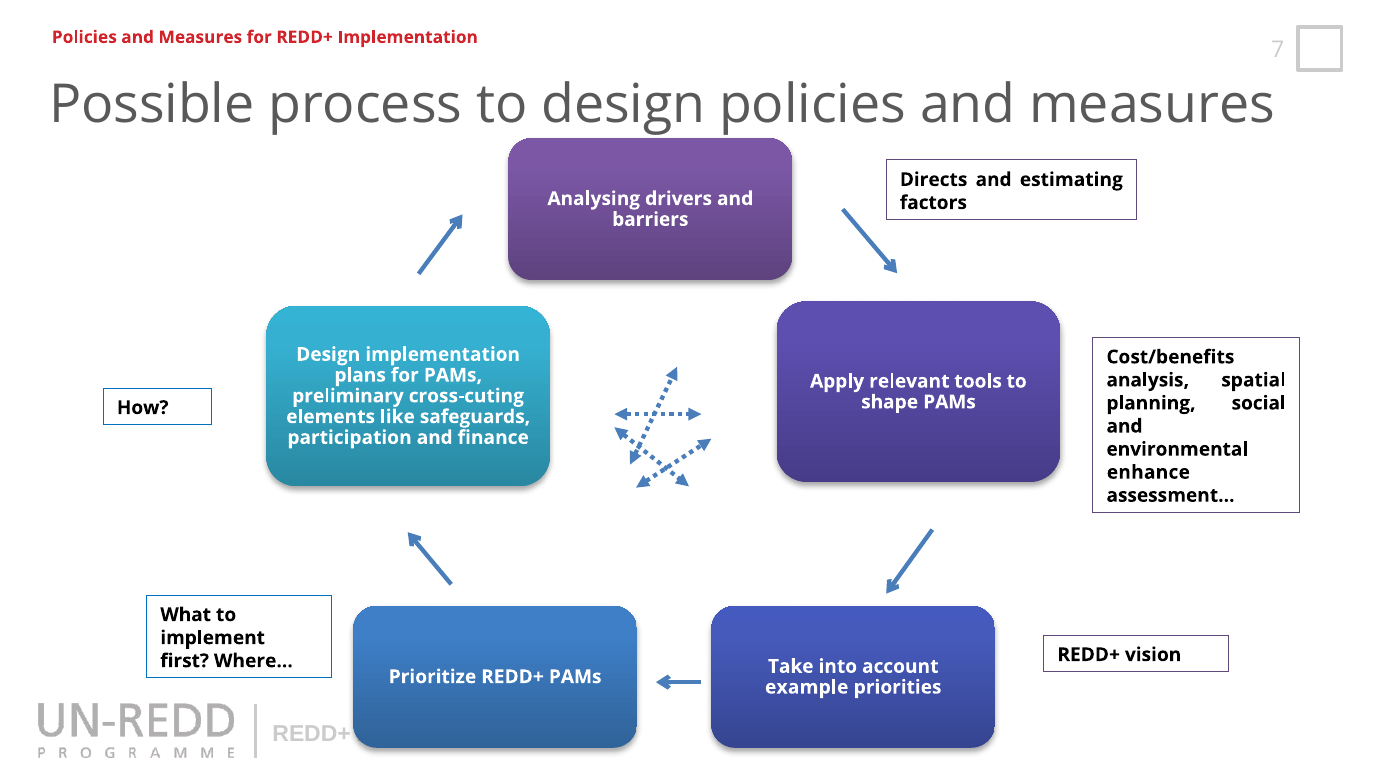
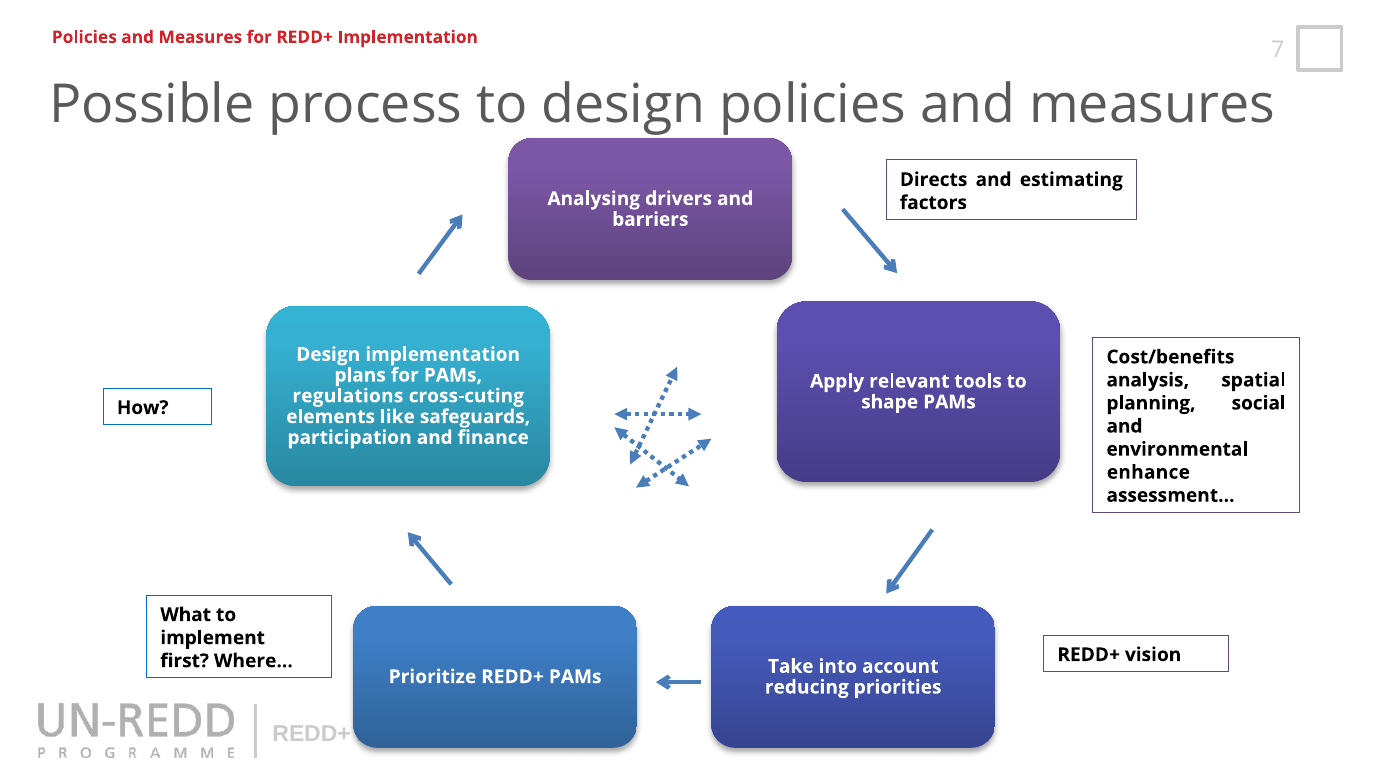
preliminary: preliminary -> regulations (348, 396)
example: example -> reducing (807, 687)
